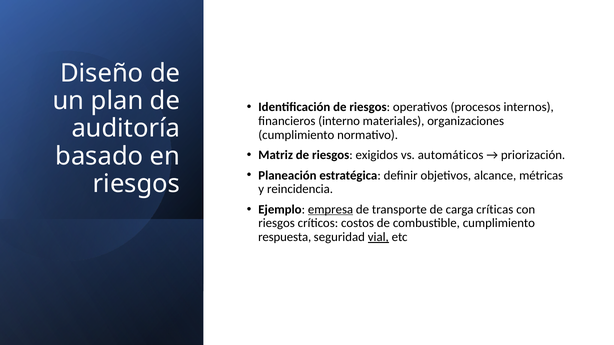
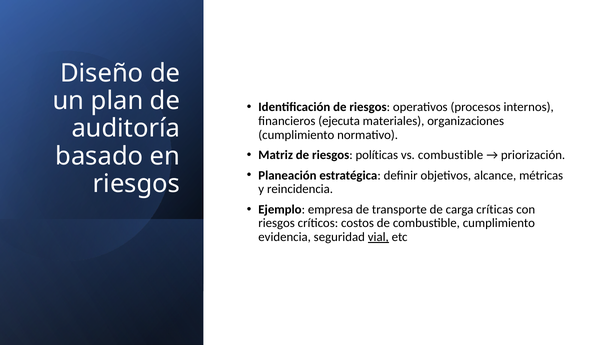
interno: interno -> ejecuta (339, 121)
exigidos: exigidos -> políticas (377, 155)
vs automáticos: automáticos -> combustible (451, 155)
empresa underline: present -> none (331, 210)
respuesta: respuesta -> evidencia (285, 237)
